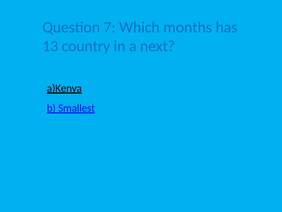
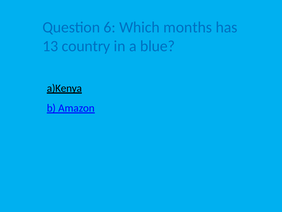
7: 7 -> 6 (110, 27)
next: next -> blue (158, 46)
Smallest: Smallest -> Amazon (77, 108)
